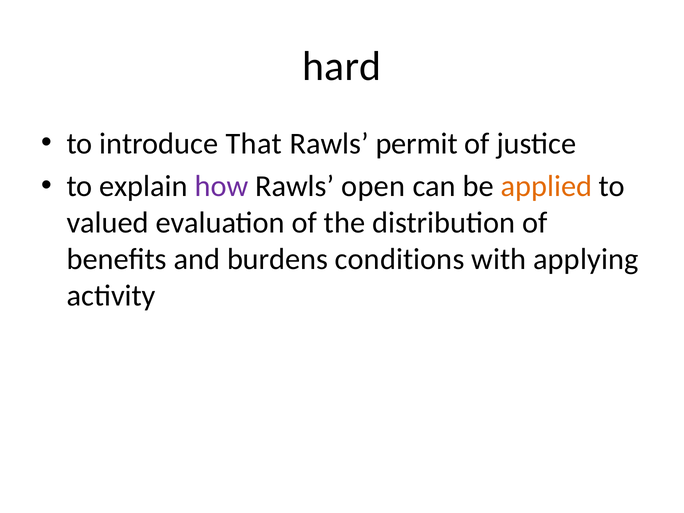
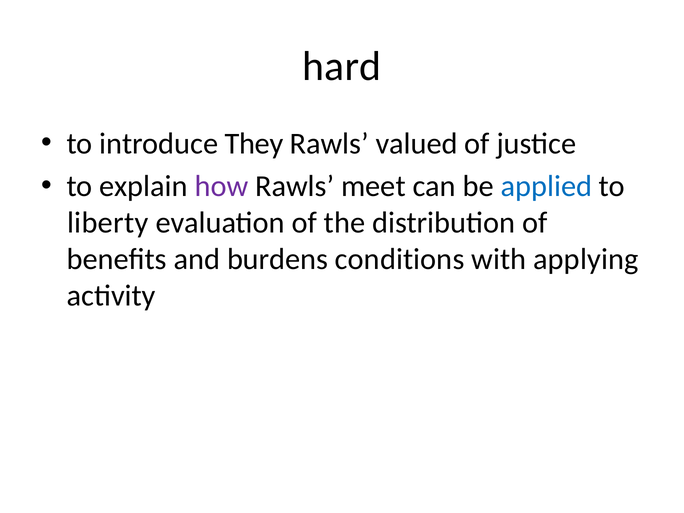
That: That -> They (254, 143)
permit: permit -> valued (417, 143)
open: open -> meet (373, 186)
applied colour: orange -> blue (546, 186)
valued: valued -> liberty (108, 223)
